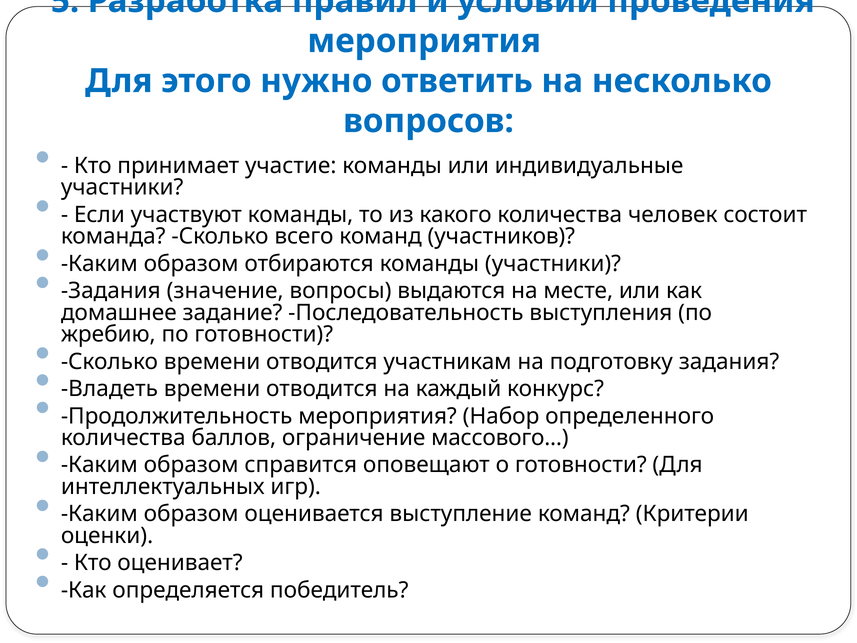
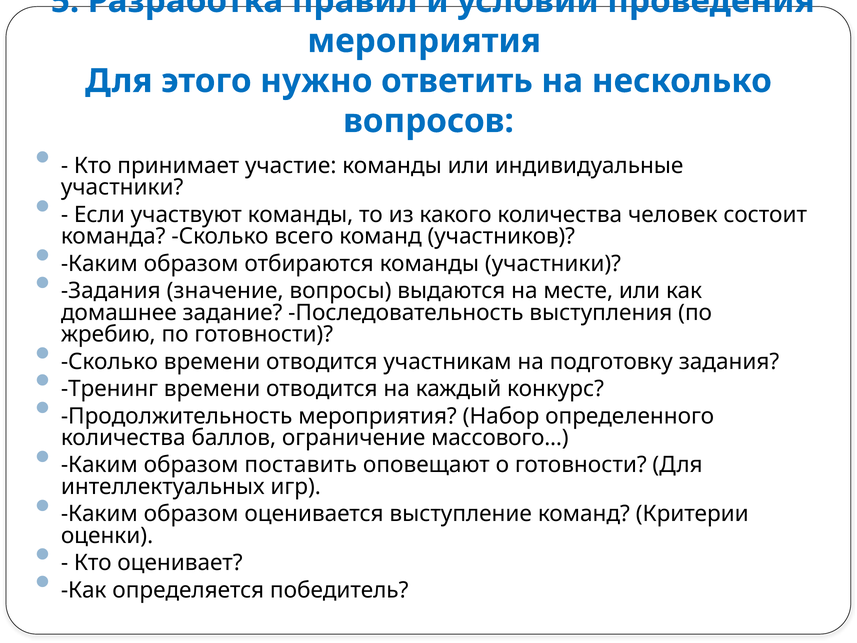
Владеть: Владеть -> Тренинг (110, 389)
справится: справится -> поставить (301, 465)
